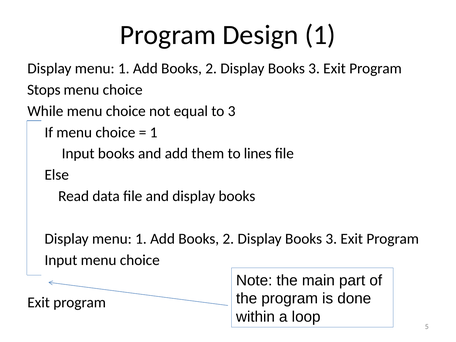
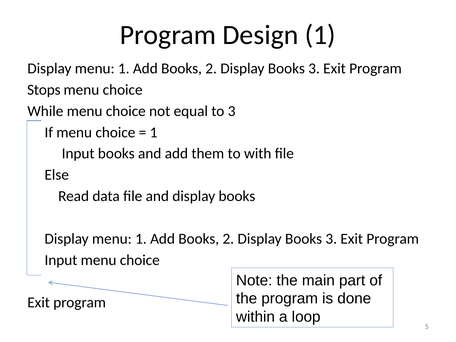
lines: lines -> with (258, 154)
